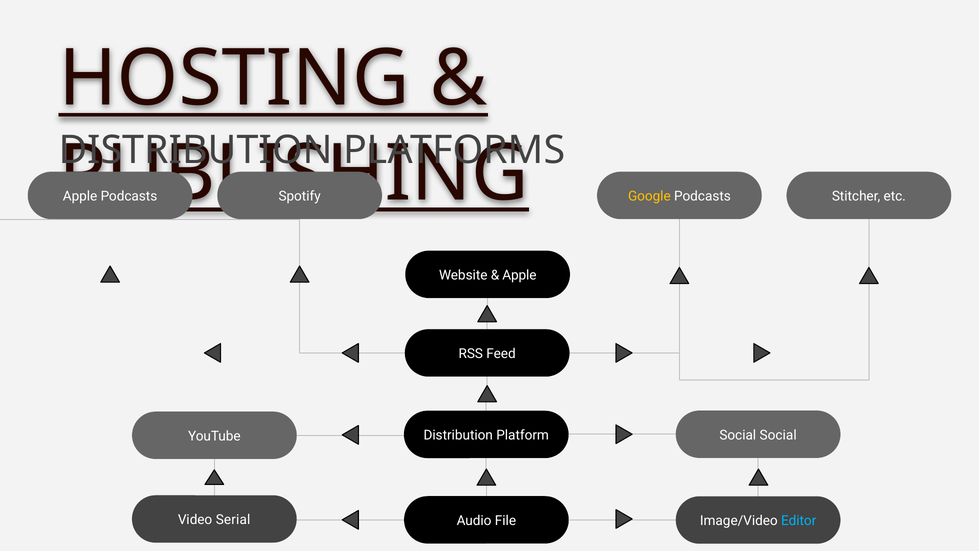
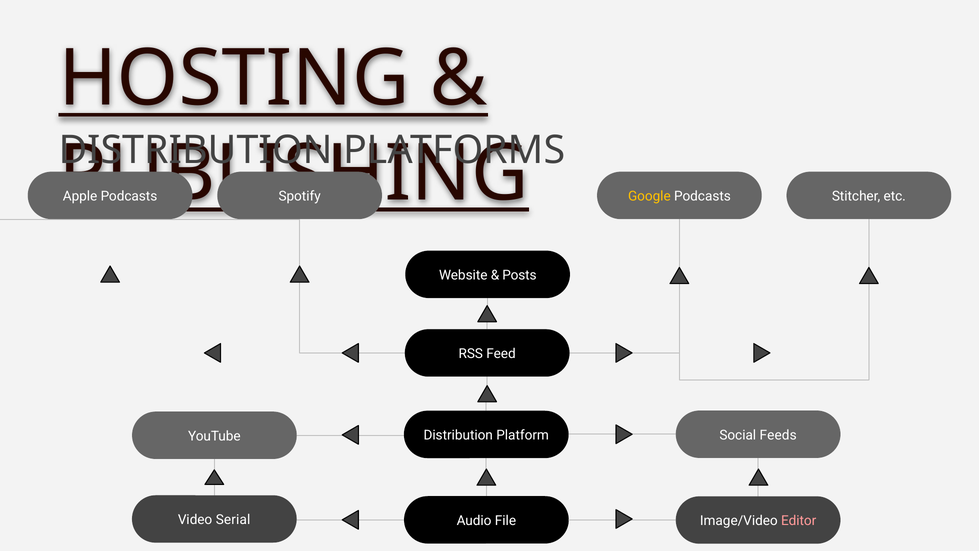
Apple: Apple -> Posts (519, 275)
Social Social: Social -> Feeds (778, 435)
Editor colour: light blue -> pink (799, 521)
